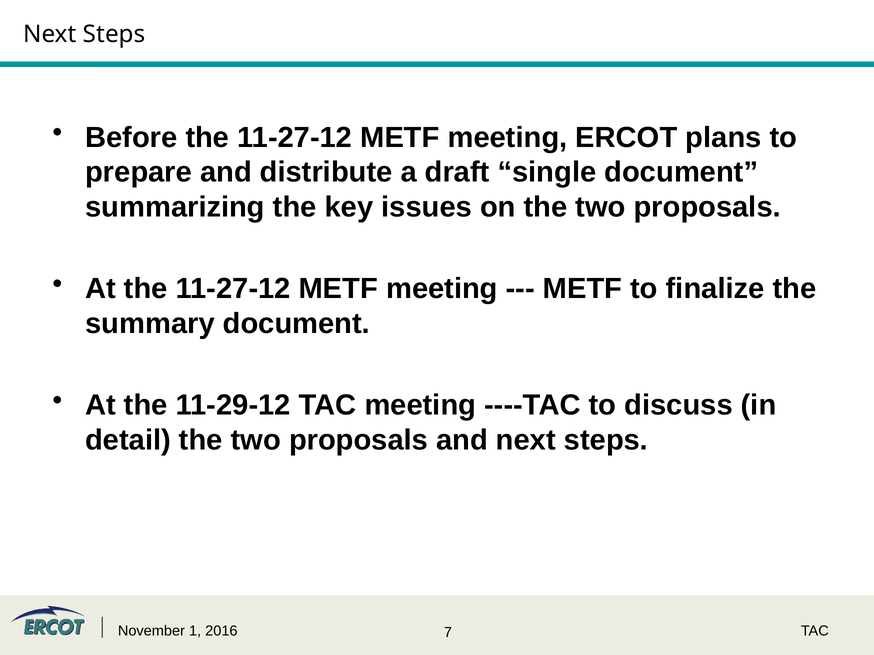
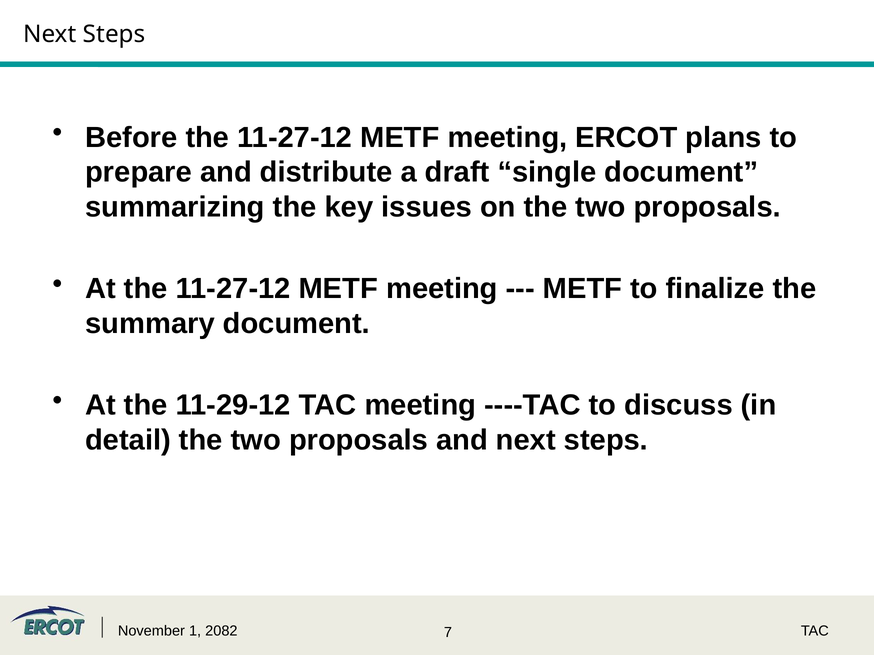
2016: 2016 -> 2082 (221, 631)
